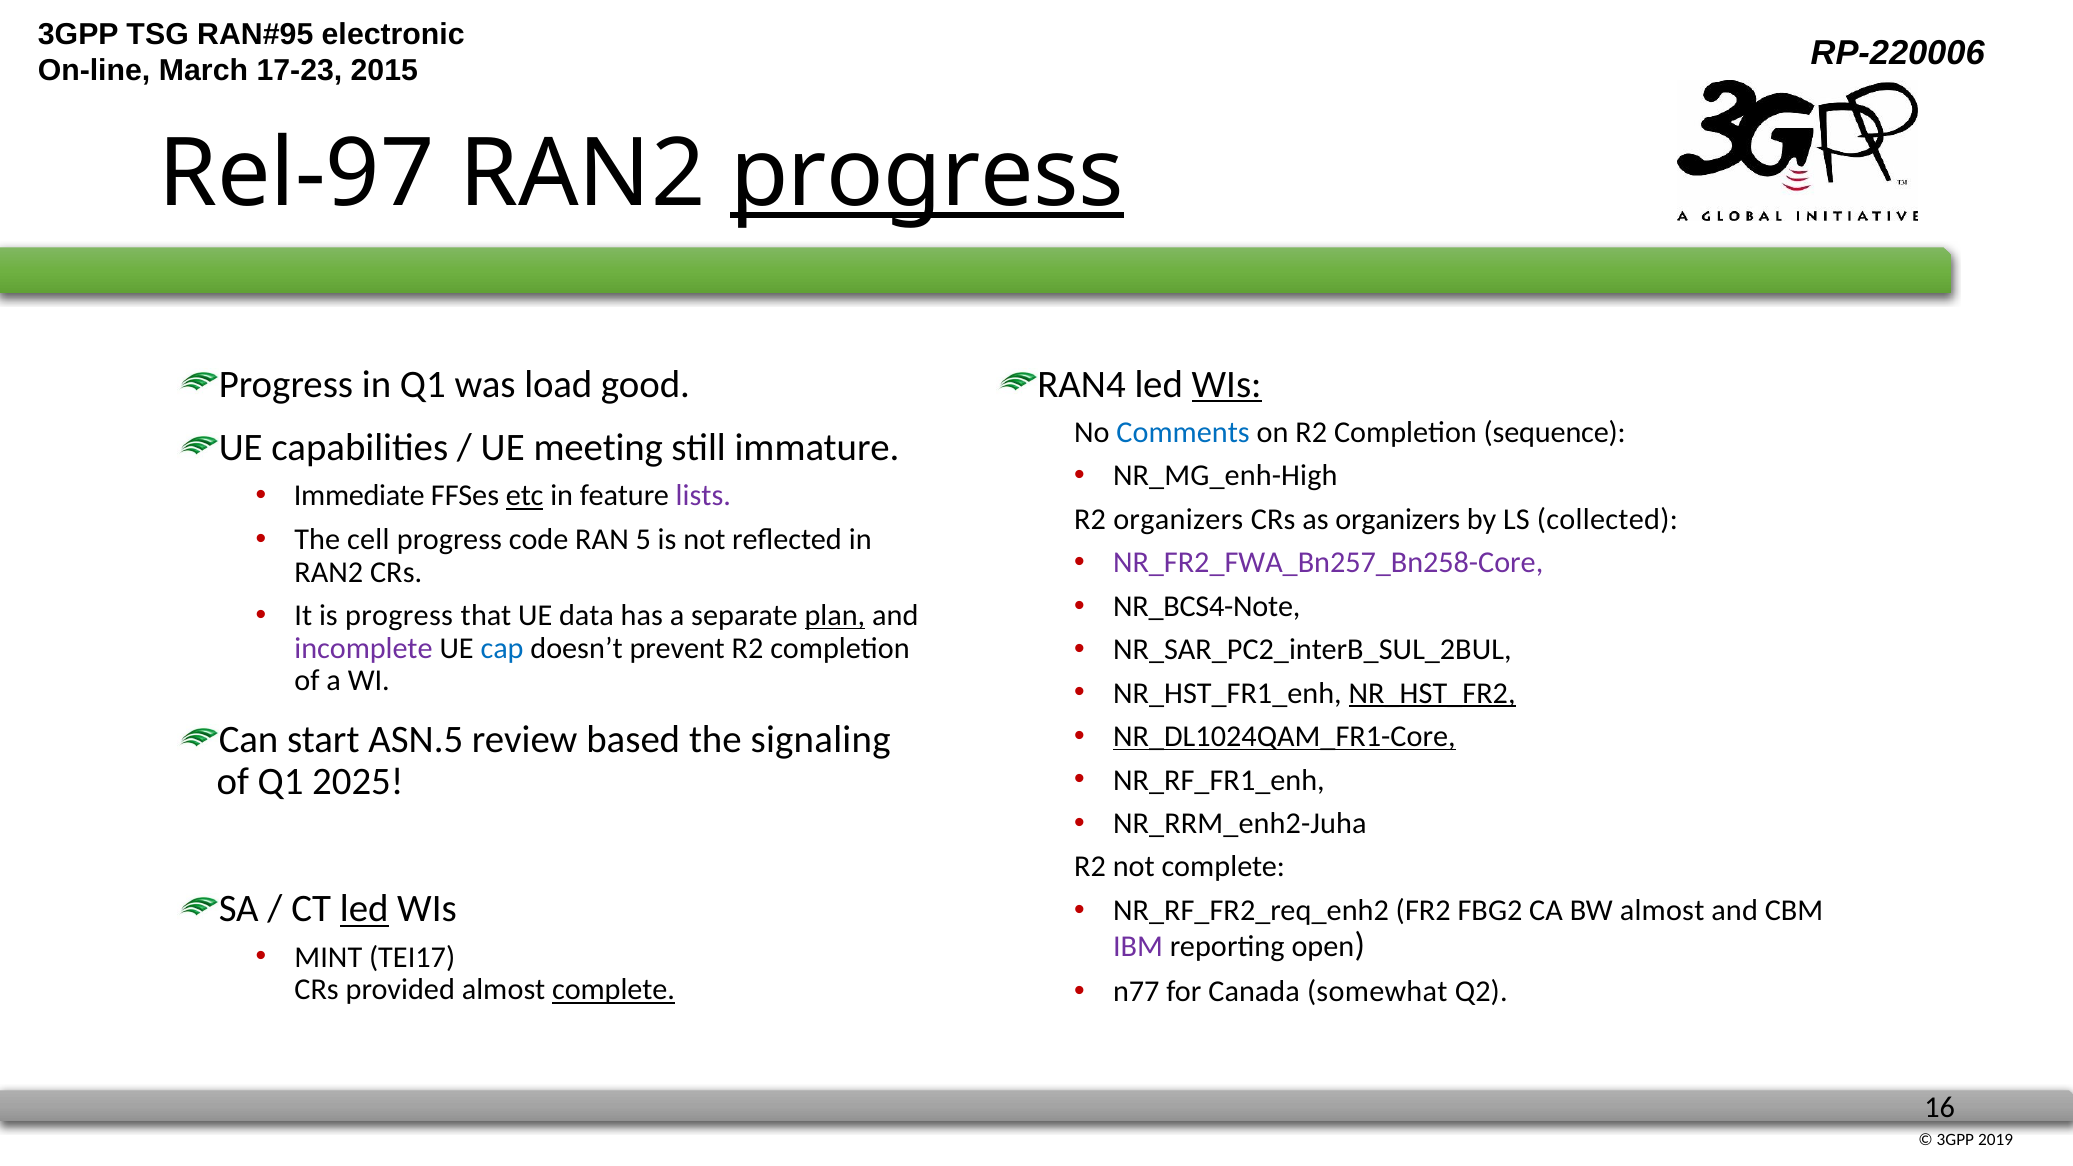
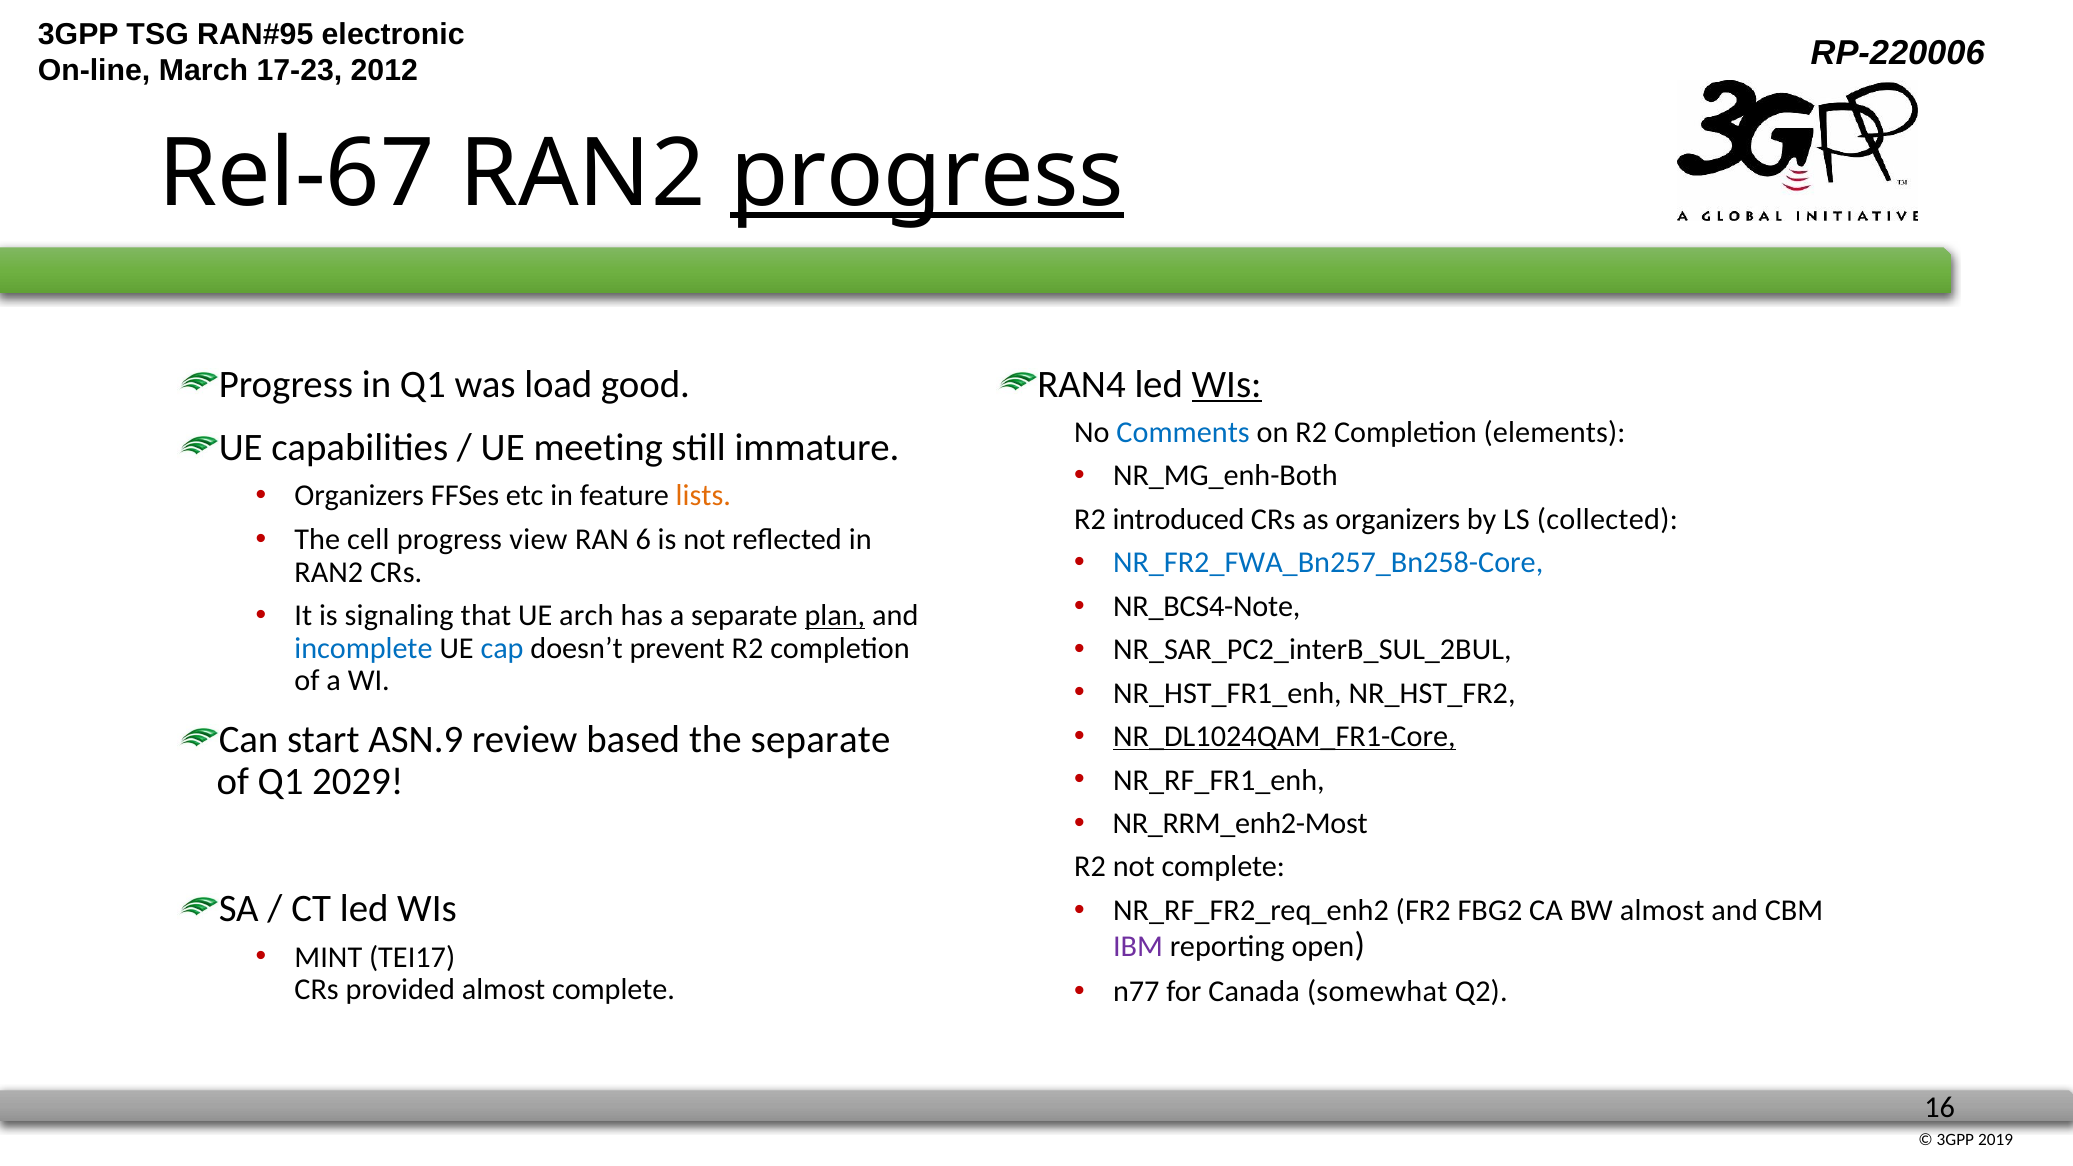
2015: 2015 -> 2012 (384, 70)
Rel-97: Rel-97 -> Rel-67 (296, 174)
sequence: sequence -> elements (1555, 432)
NR_MG_enh-High: NR_MG_enh-High -> NR_MG_enh-Both (1225, 476)
Immediate: Immediate -> Organizers (359, 496)
etc underline: present -> none (525, 496)
lists colour: purple -> orange (703, 496)
R2 organizers: organizers -> introduced (1179, 519)
code: code -> view (538, 539)
5: 5 -> 6 (643, 539)
NR_FR2_FWA_Bn257_Bn258-Core colour: purple -> blue (1328, 563)
is progress: progress -> signaling (399, 616)
data: data -> arch (586, 616)
incomplete colour: purple -> blue (364, 648)
NR_HST_FR2 underline: present -> none (1432, 693)
ASN.5: ASN.5 -> ASN.9 (416, 740)
the signaling: signaling -> separate (821, 740)
2025: 2025 -> 2029 (358, 782)
NR_RRM_enh2-Juha: NR_RRM_enh2-Juha -> NR_RRM_enh2-Most (1240, 824)
led underline: present -> none (364, 909)
complete underline: present -> none (614, 990)
